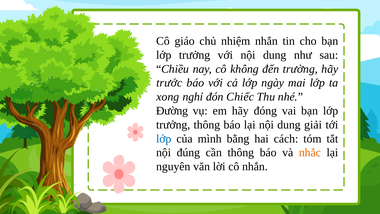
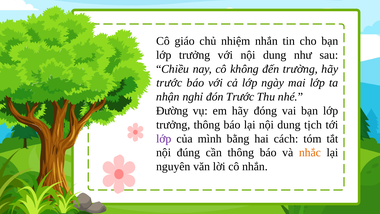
xong: xong -> nhận (168, 97)
đón Chiếc: Chiếc -> Trước (240, 97)
giải: giải -> tịch (313, 125)
lớp colour: blue -> purple (164, 139)
